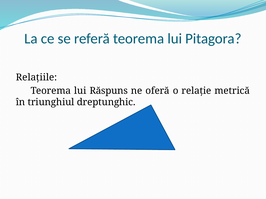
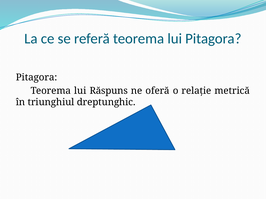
Relaţiile: Relaţiile -> Pitagora (37, 77)
